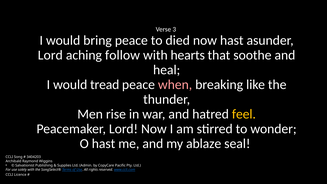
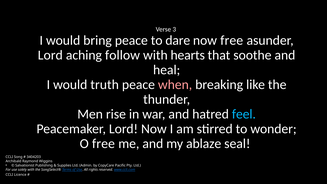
died: died -> dare (178, 40)
now hast: hast -> free (232, 40)
tread: tread -> truth (105, 85)
feel colour: yellow -> light blue (244, 114)
O hast: hast -> free (103, 143)
